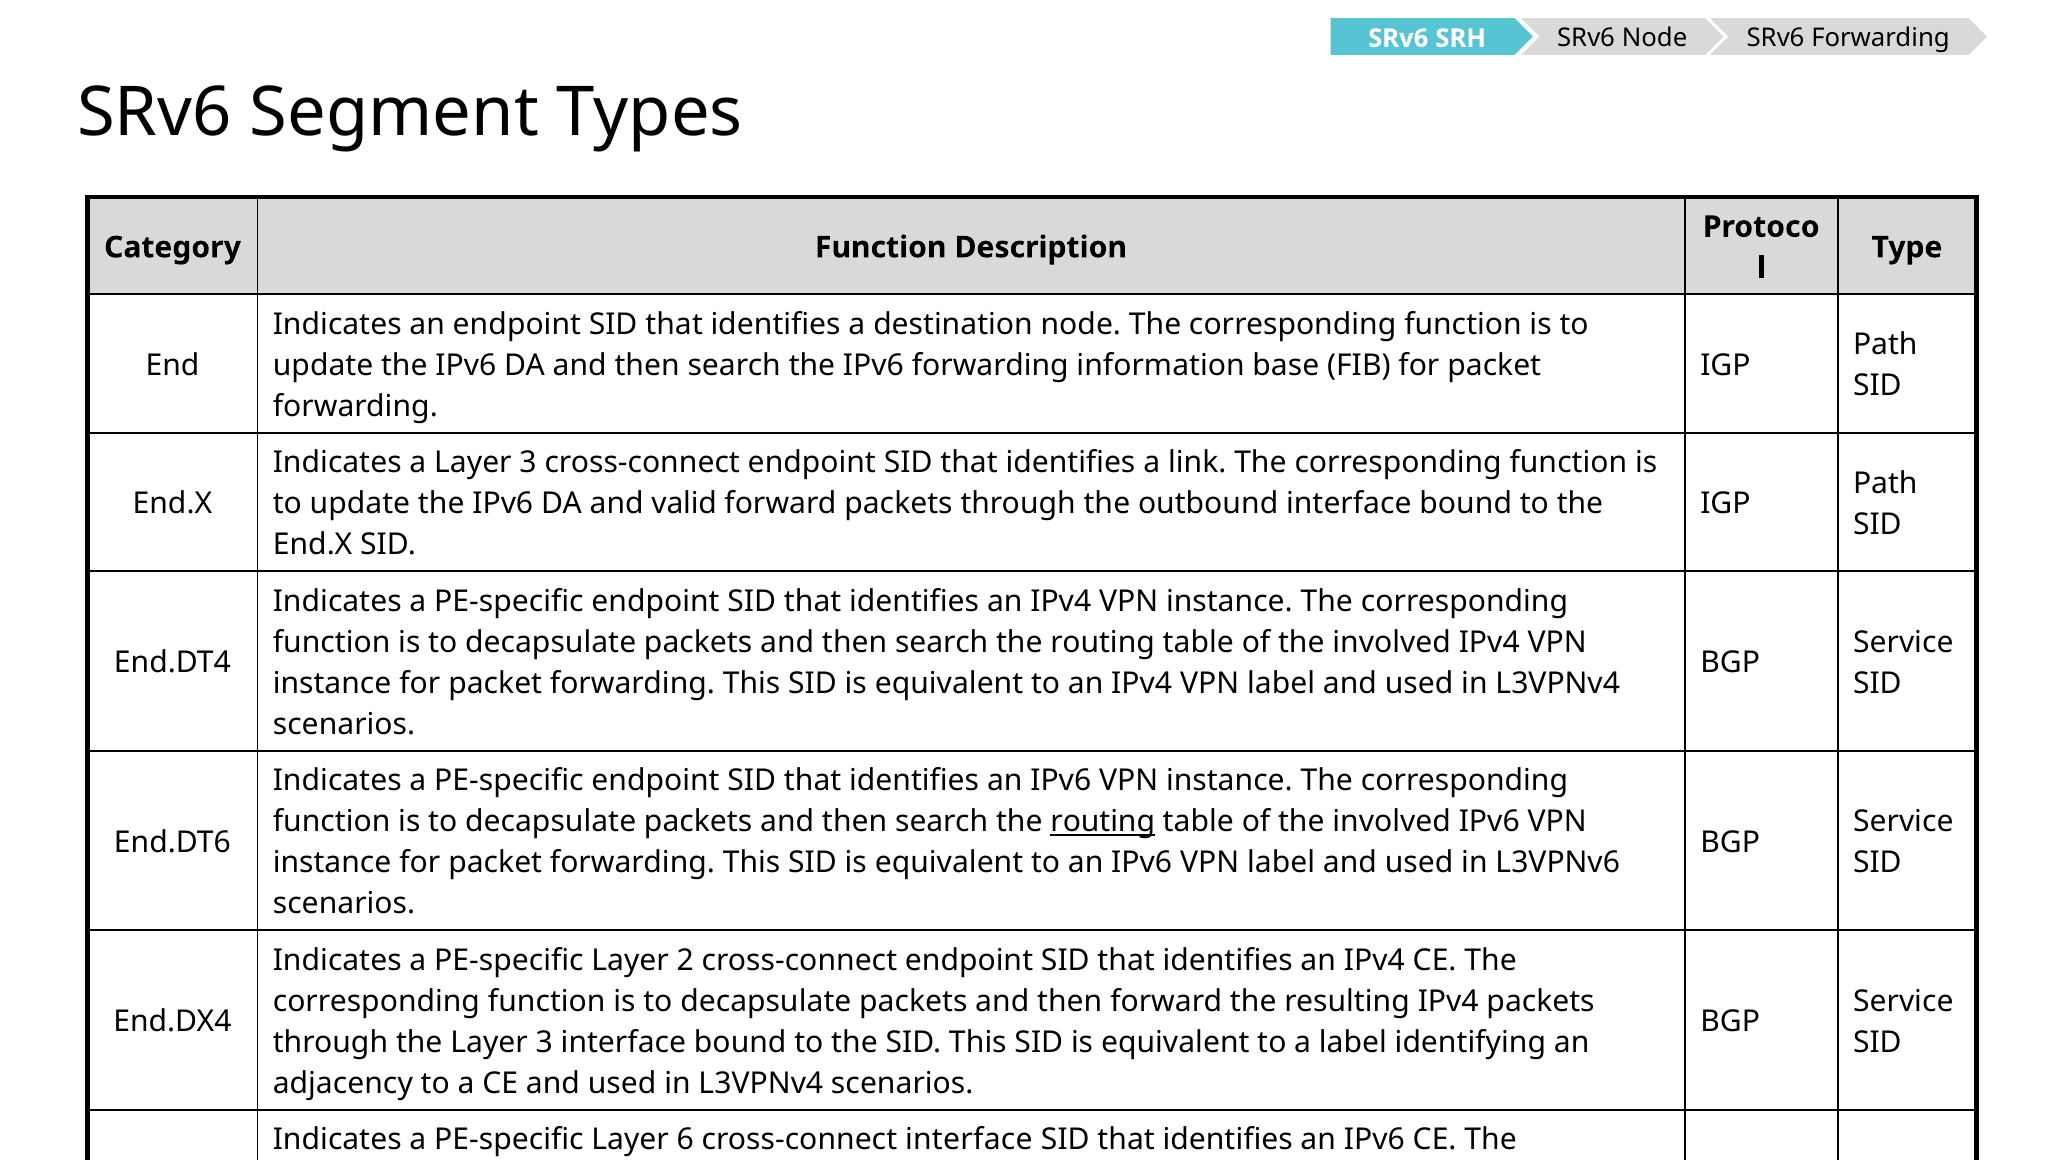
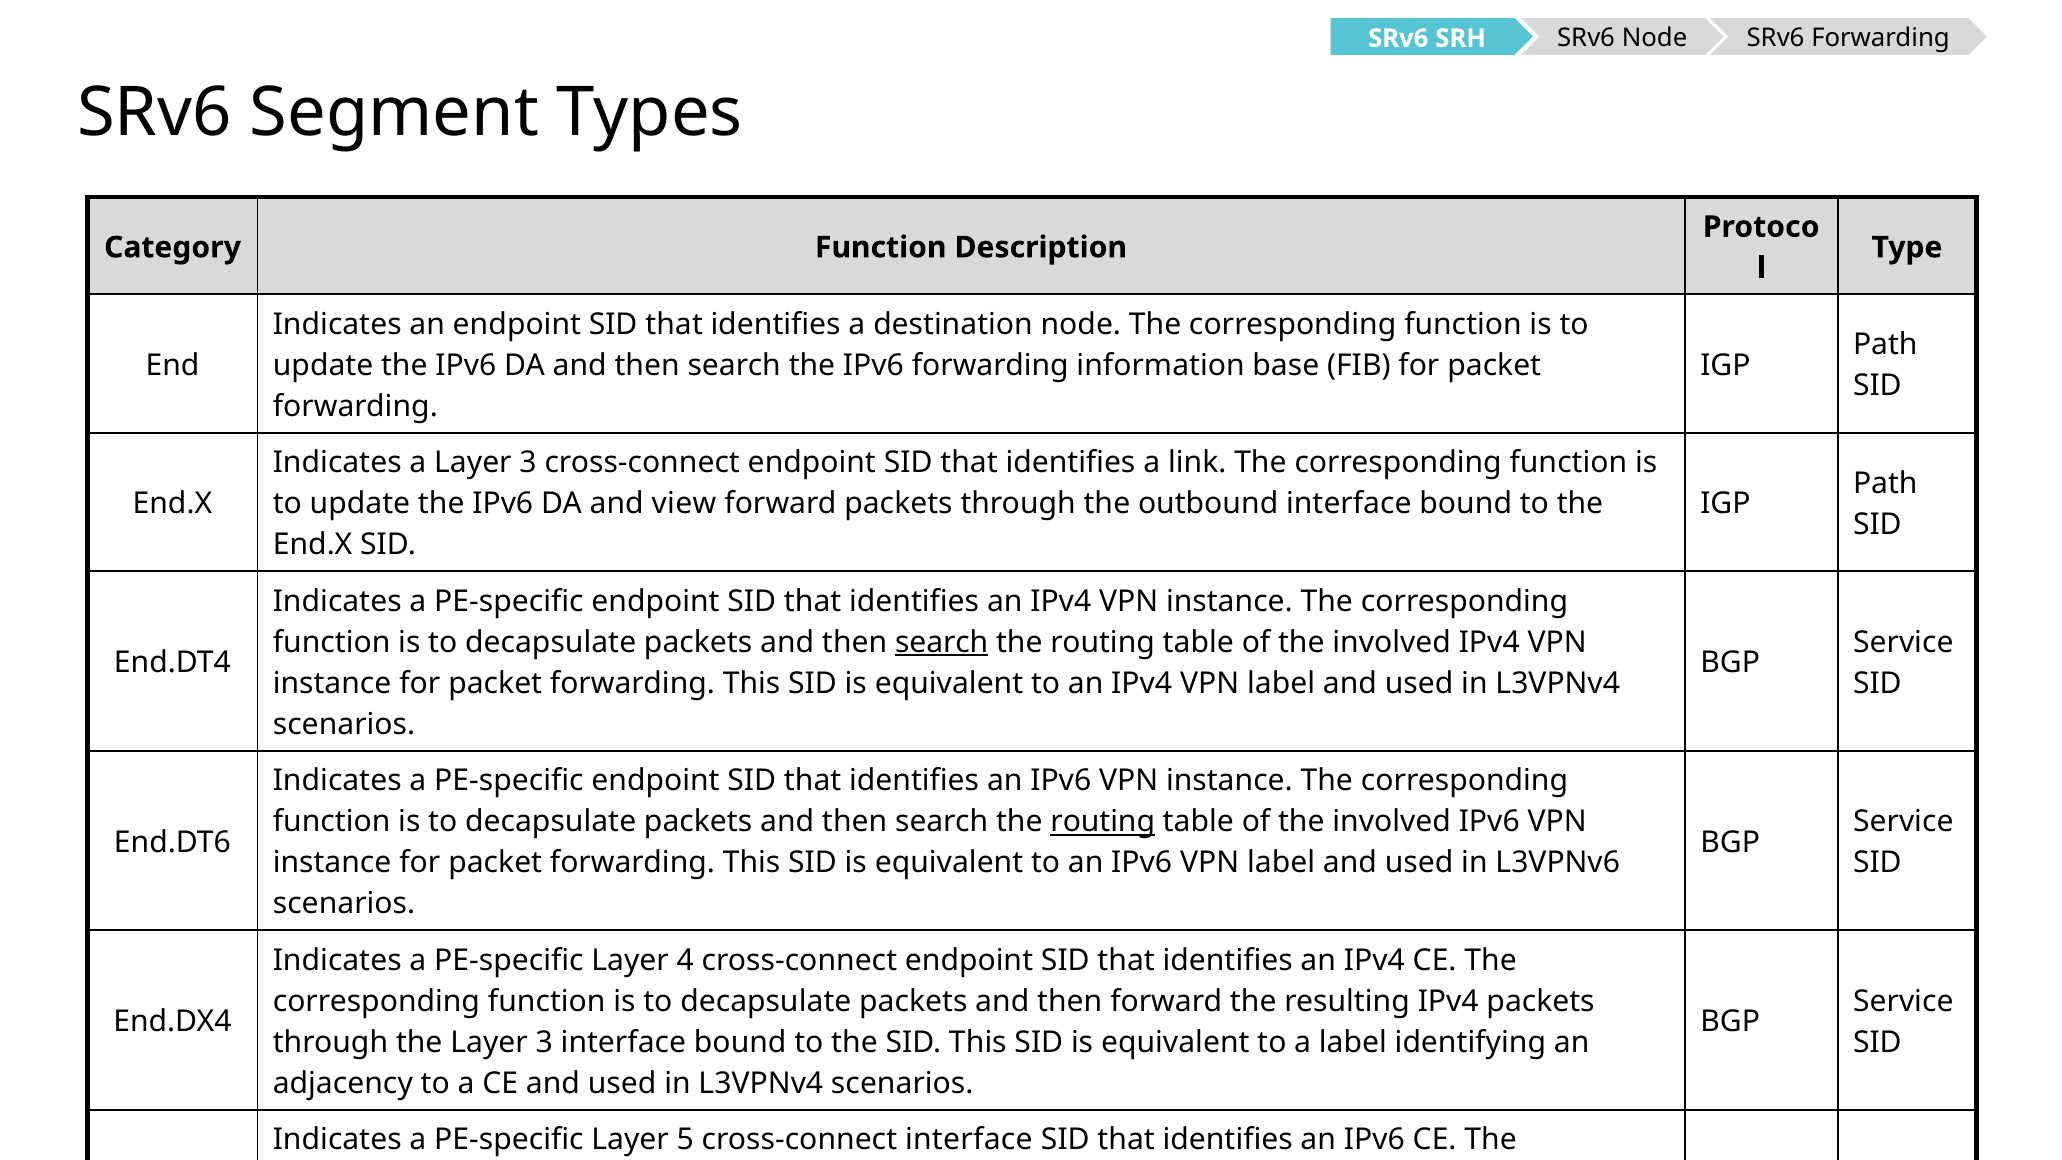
valid: valid -> view (684, 504)
search underline: none -> present (942, 642)
2: 2 -> 4 (685, 960)
6: 6 -> 5 (685, 1140)
